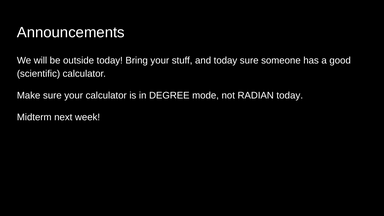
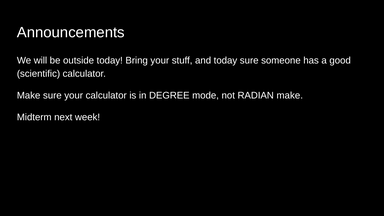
RADIAN today: today -> make (290, 95)
